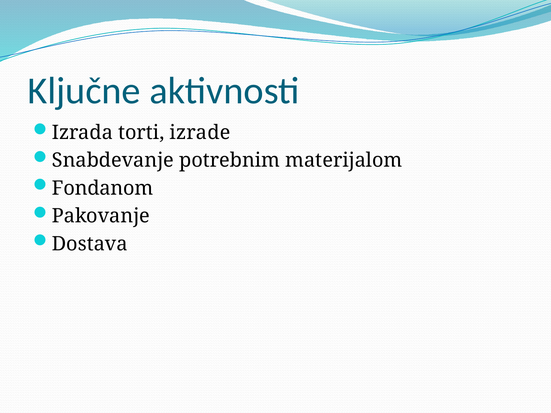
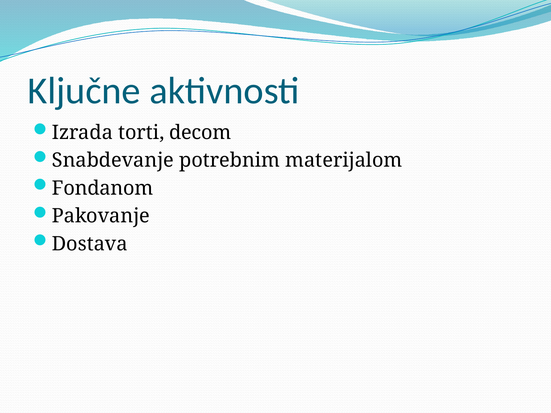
izrade: izrade -> decom (200, 133)
